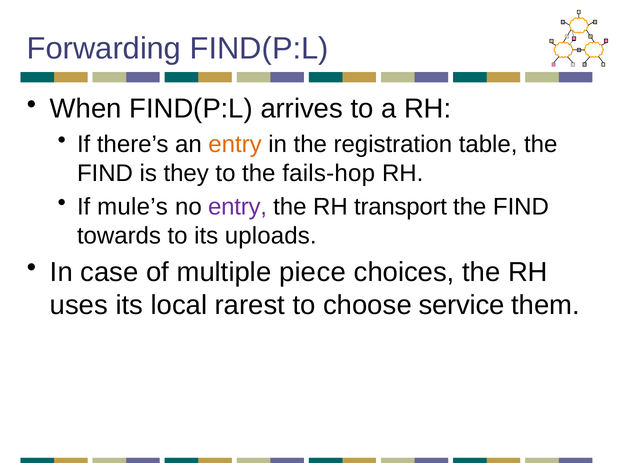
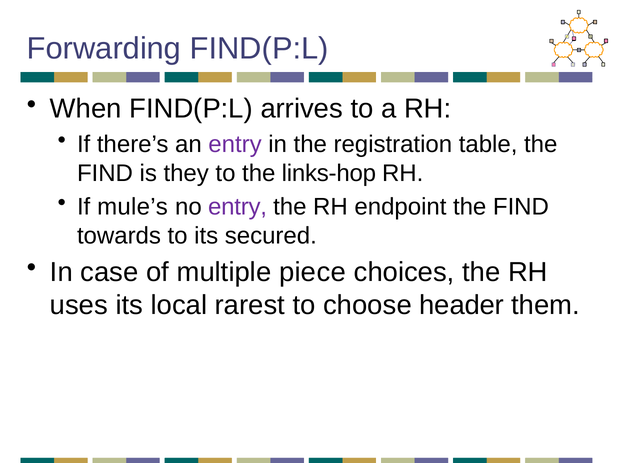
entry colour: orange -> purple (235, 145)
fails-hop: fails-hop -> links-hop (329, 173)
transport: transport -> endpoint (400, 207)
uploads: uploads -> secured (271, 236)
service: service -> header (462, 306)
